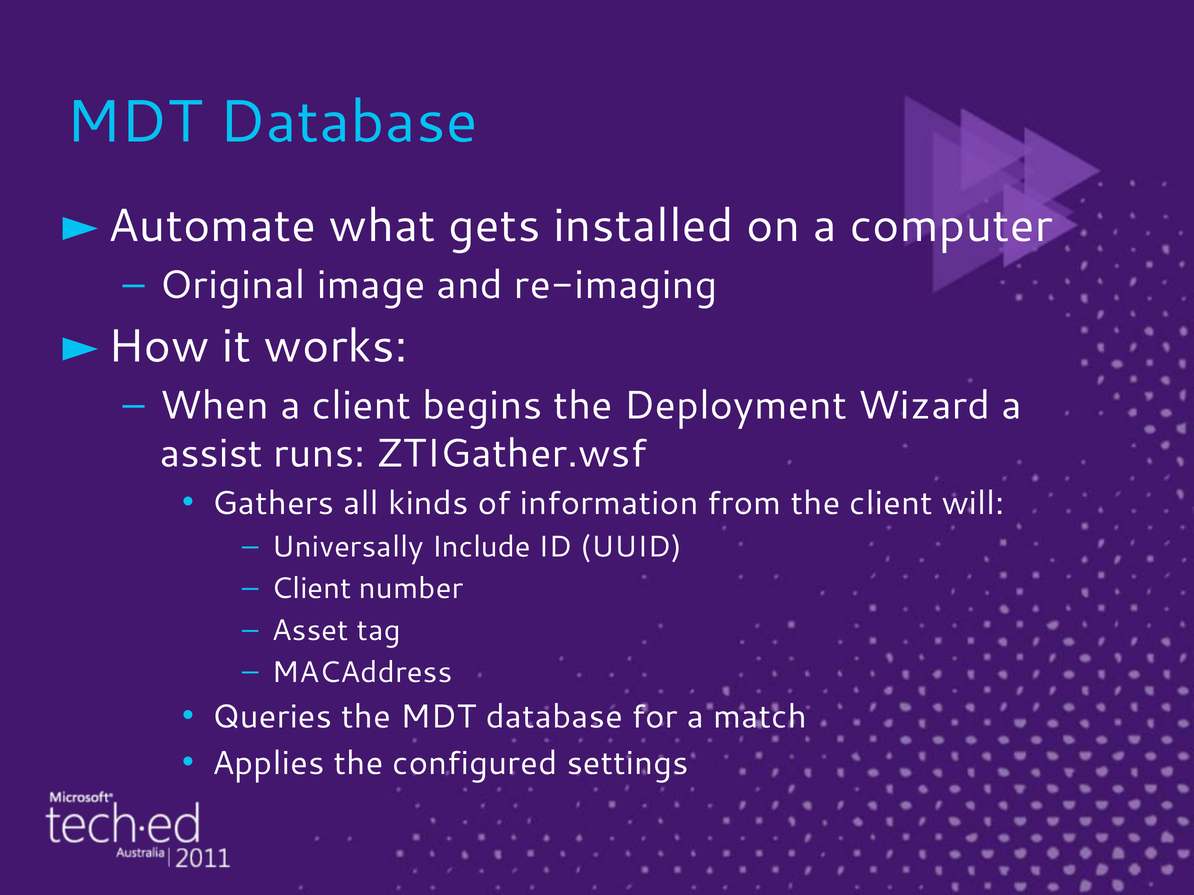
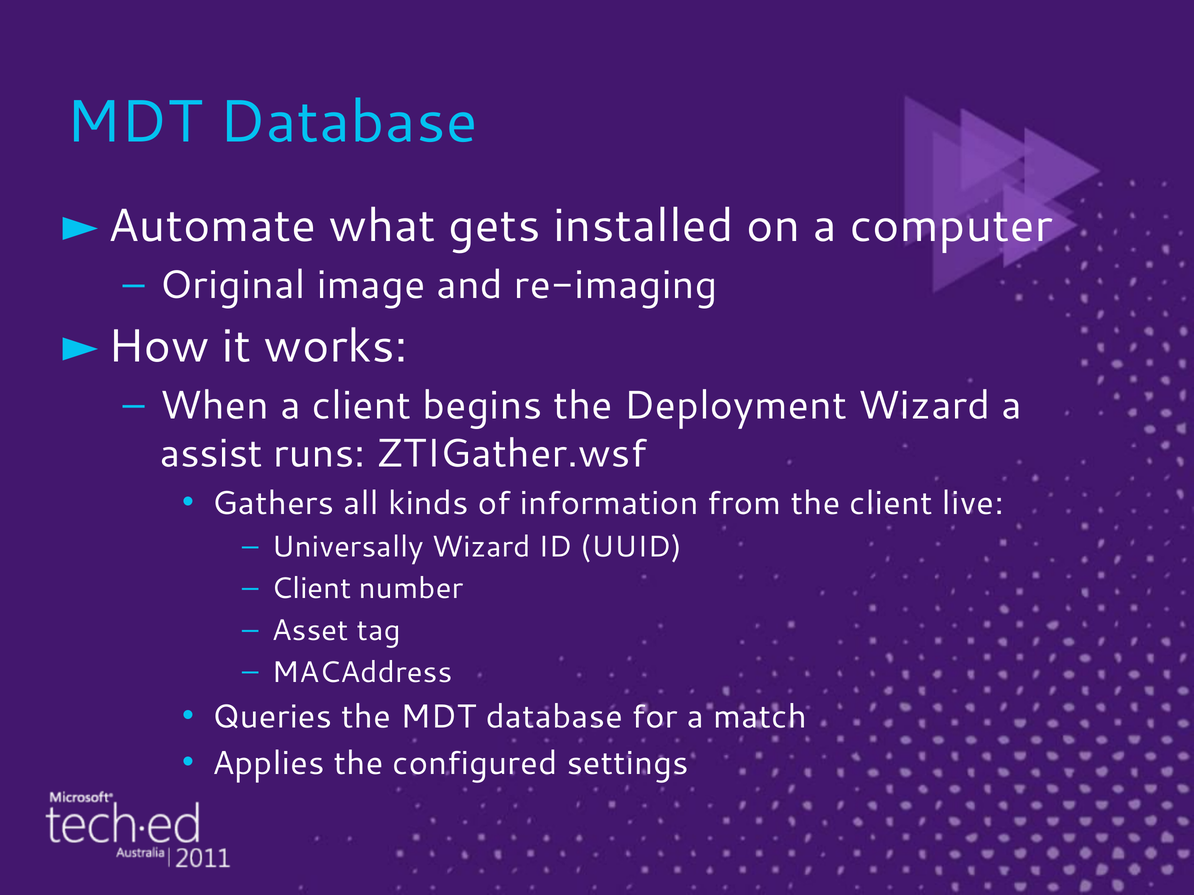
will: will -> live (973, 504)
Universally Include: Include -> Wizard (481, 547)
